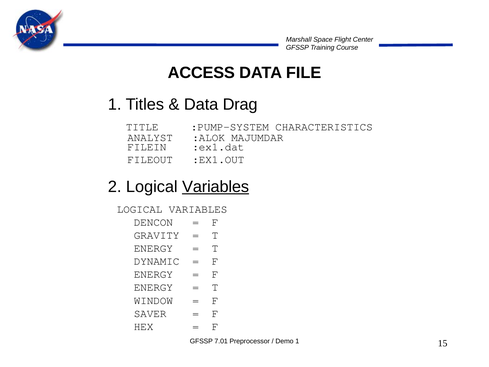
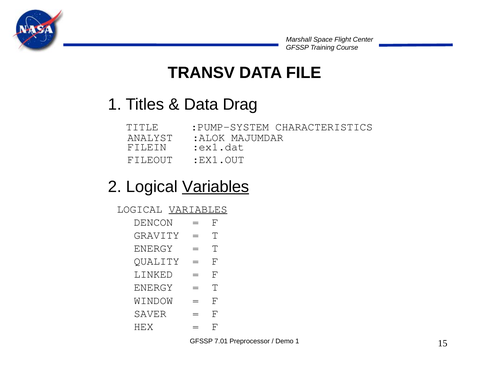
ACCESS: ACCESS -> TRANSV (201, 73)
VARIABLES underline: none -> present (198, 209)
DYNAMIC: DYNAMIC -> QUALITY (157, 261)
ENERGY: ENERGY -> LINKED (153, 274)
